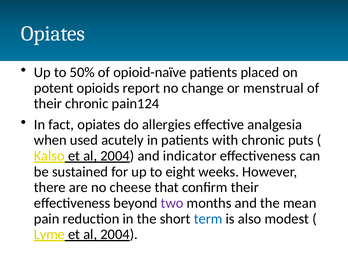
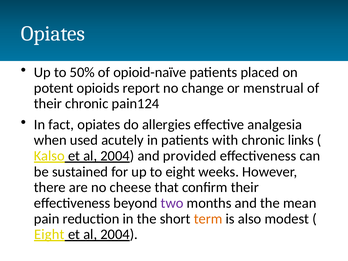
puts: puts -> links (301, 140)
indicator: indicator -> provided (190, 156)
term colour: blue -> orange (208, 219)
Lyme: Lyme -> Eight (49, 234)
